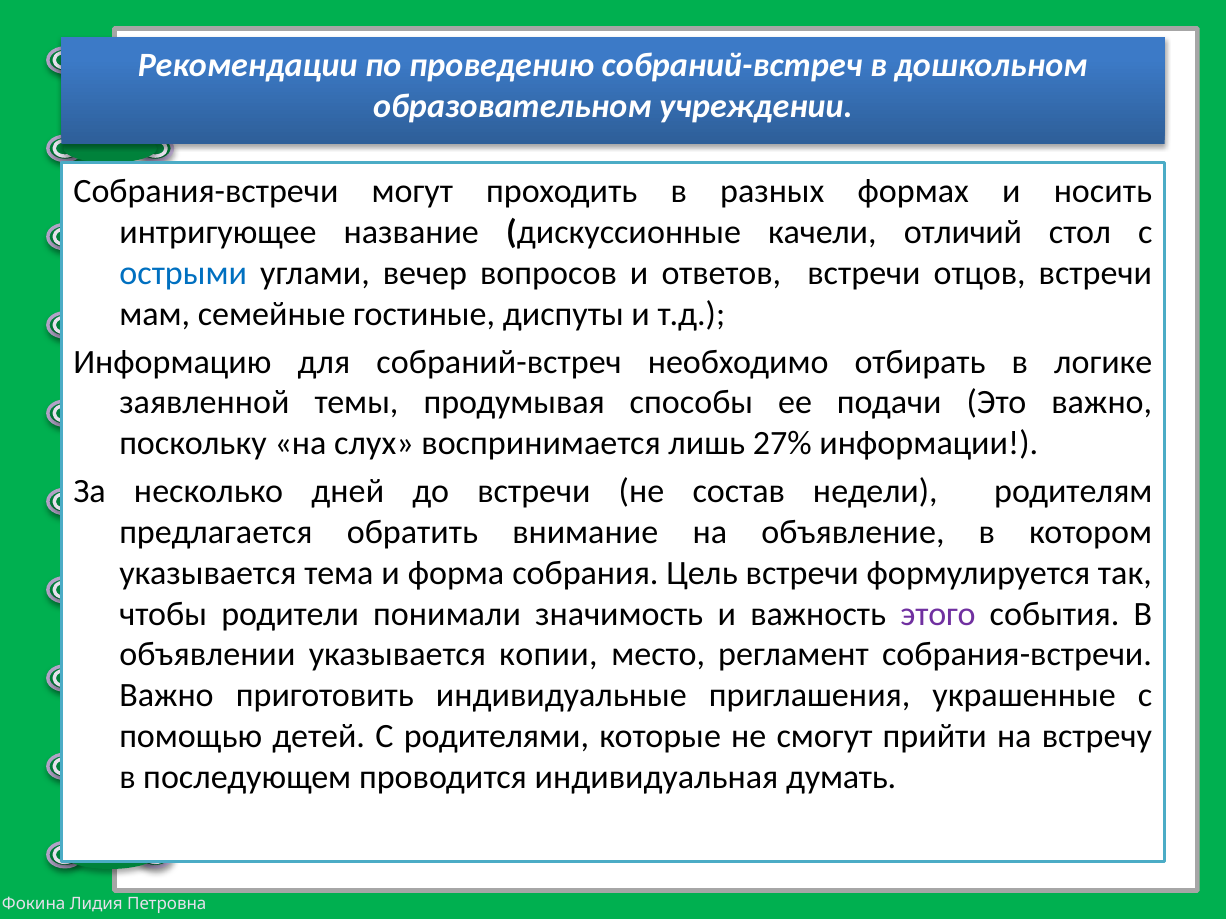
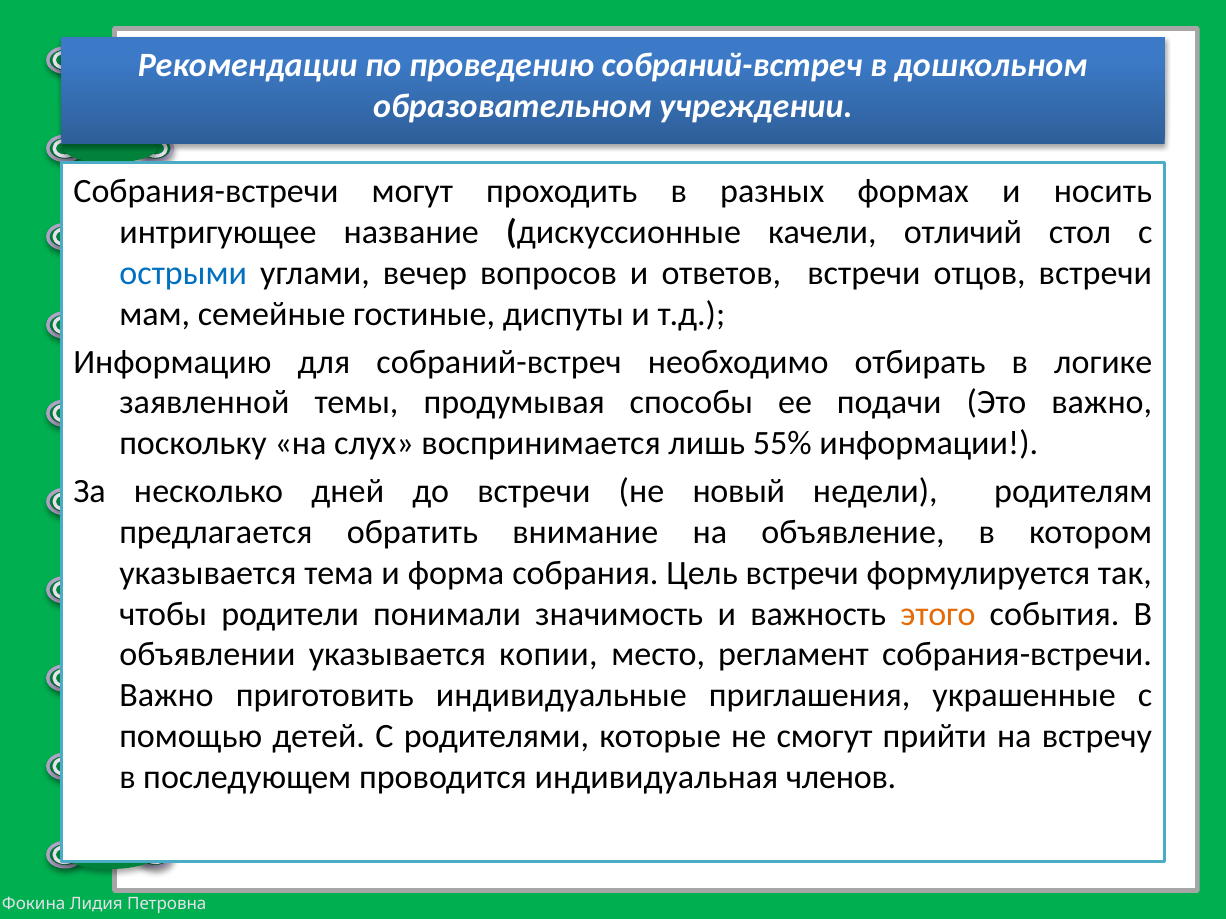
27%: 27% -> 55% (782, 444)
состав: состав -> новый (739, 491)
этого colour: purple -> orange (938, 614)
думать: думать -> членов (841, 778)
